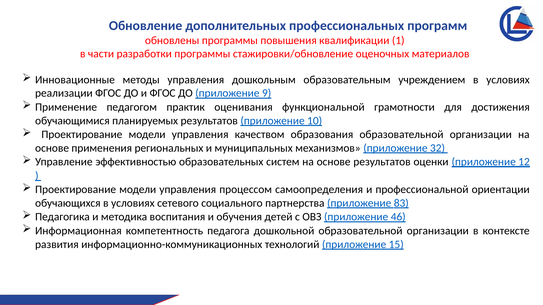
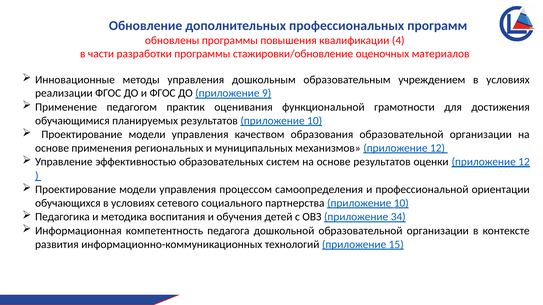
1: 1 -> 4 (398, 40)
механизмов приложение 32: 32 -> 12 (438, 148)
партнерства приложение 83: 83 -> 10 (401, 203)
46: 46 -> 34 (398, 217)
